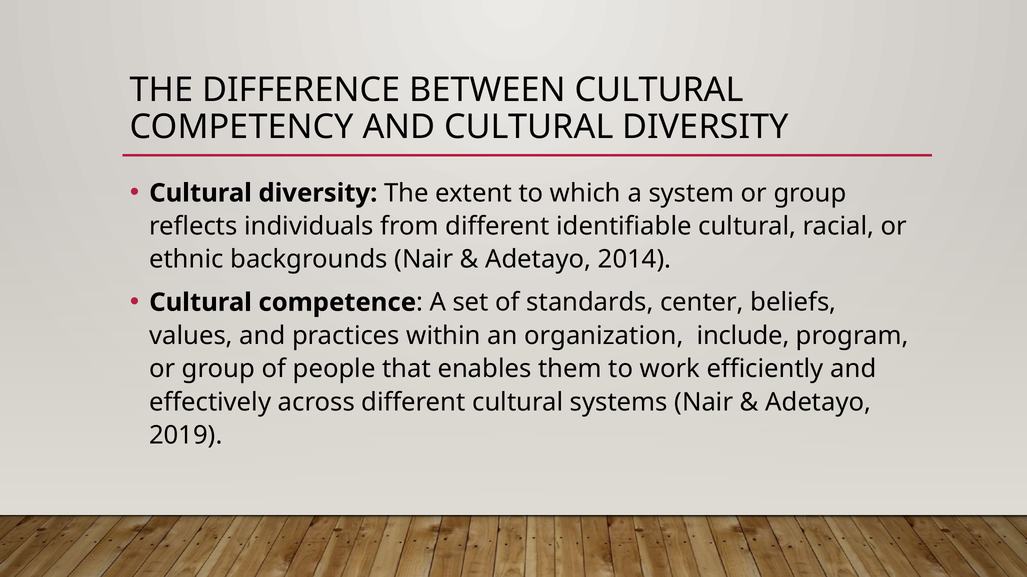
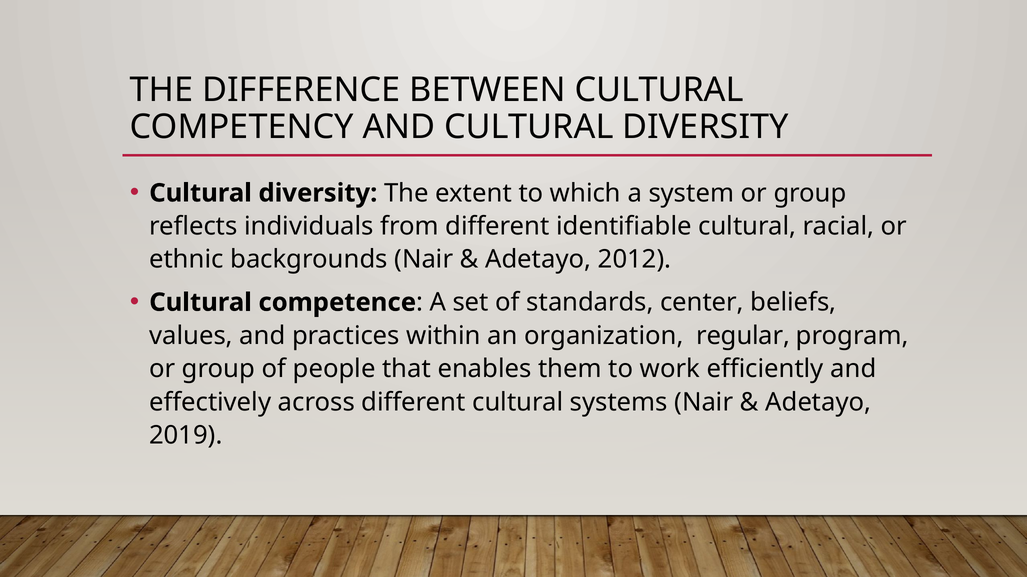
2014: 2014 -> 2012 (634, 260)
include: include -> regular (743, 336)
